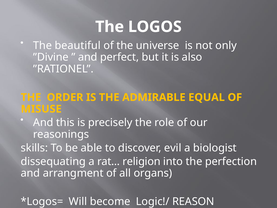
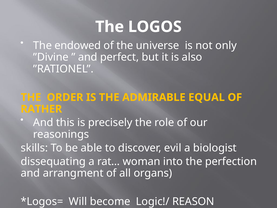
beautiful: beautiful -> endowed (78, 46)
MISUSE: MISUSE -> RATHER (41, 109)
religion: religion -> woman (142, 161)
